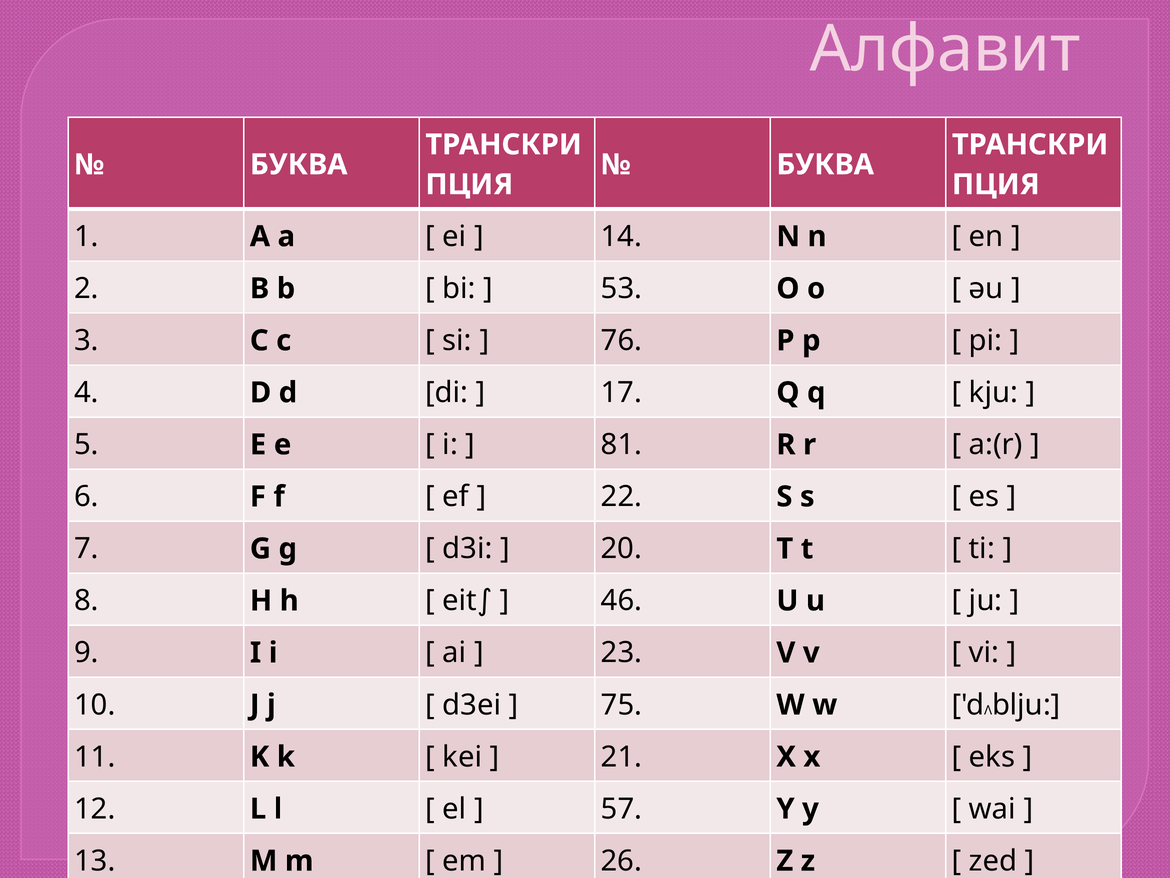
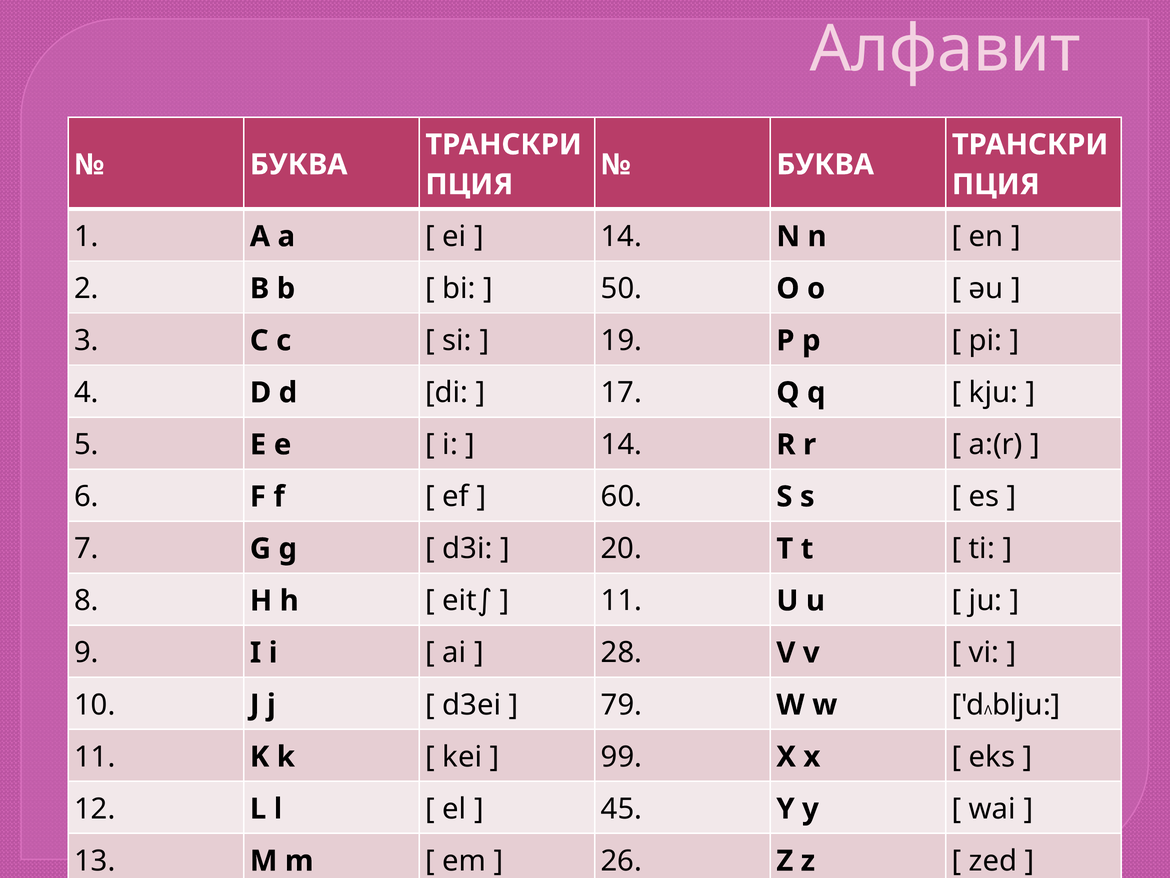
53: 53 -> 50 (621, 288)
76: 76 -> 19 (621, 340)
81: 81 -> 14 (621, 444)
22: 22 -> 60 (621, 496)
46: 46 -> 11 (621, 600)
23: 23 -> 28 (621, 652)
75: 75 -> 79 (621, 704)
21: 21 -> 99 (621, 756)
57: 57 -> 45 (621, 808)
